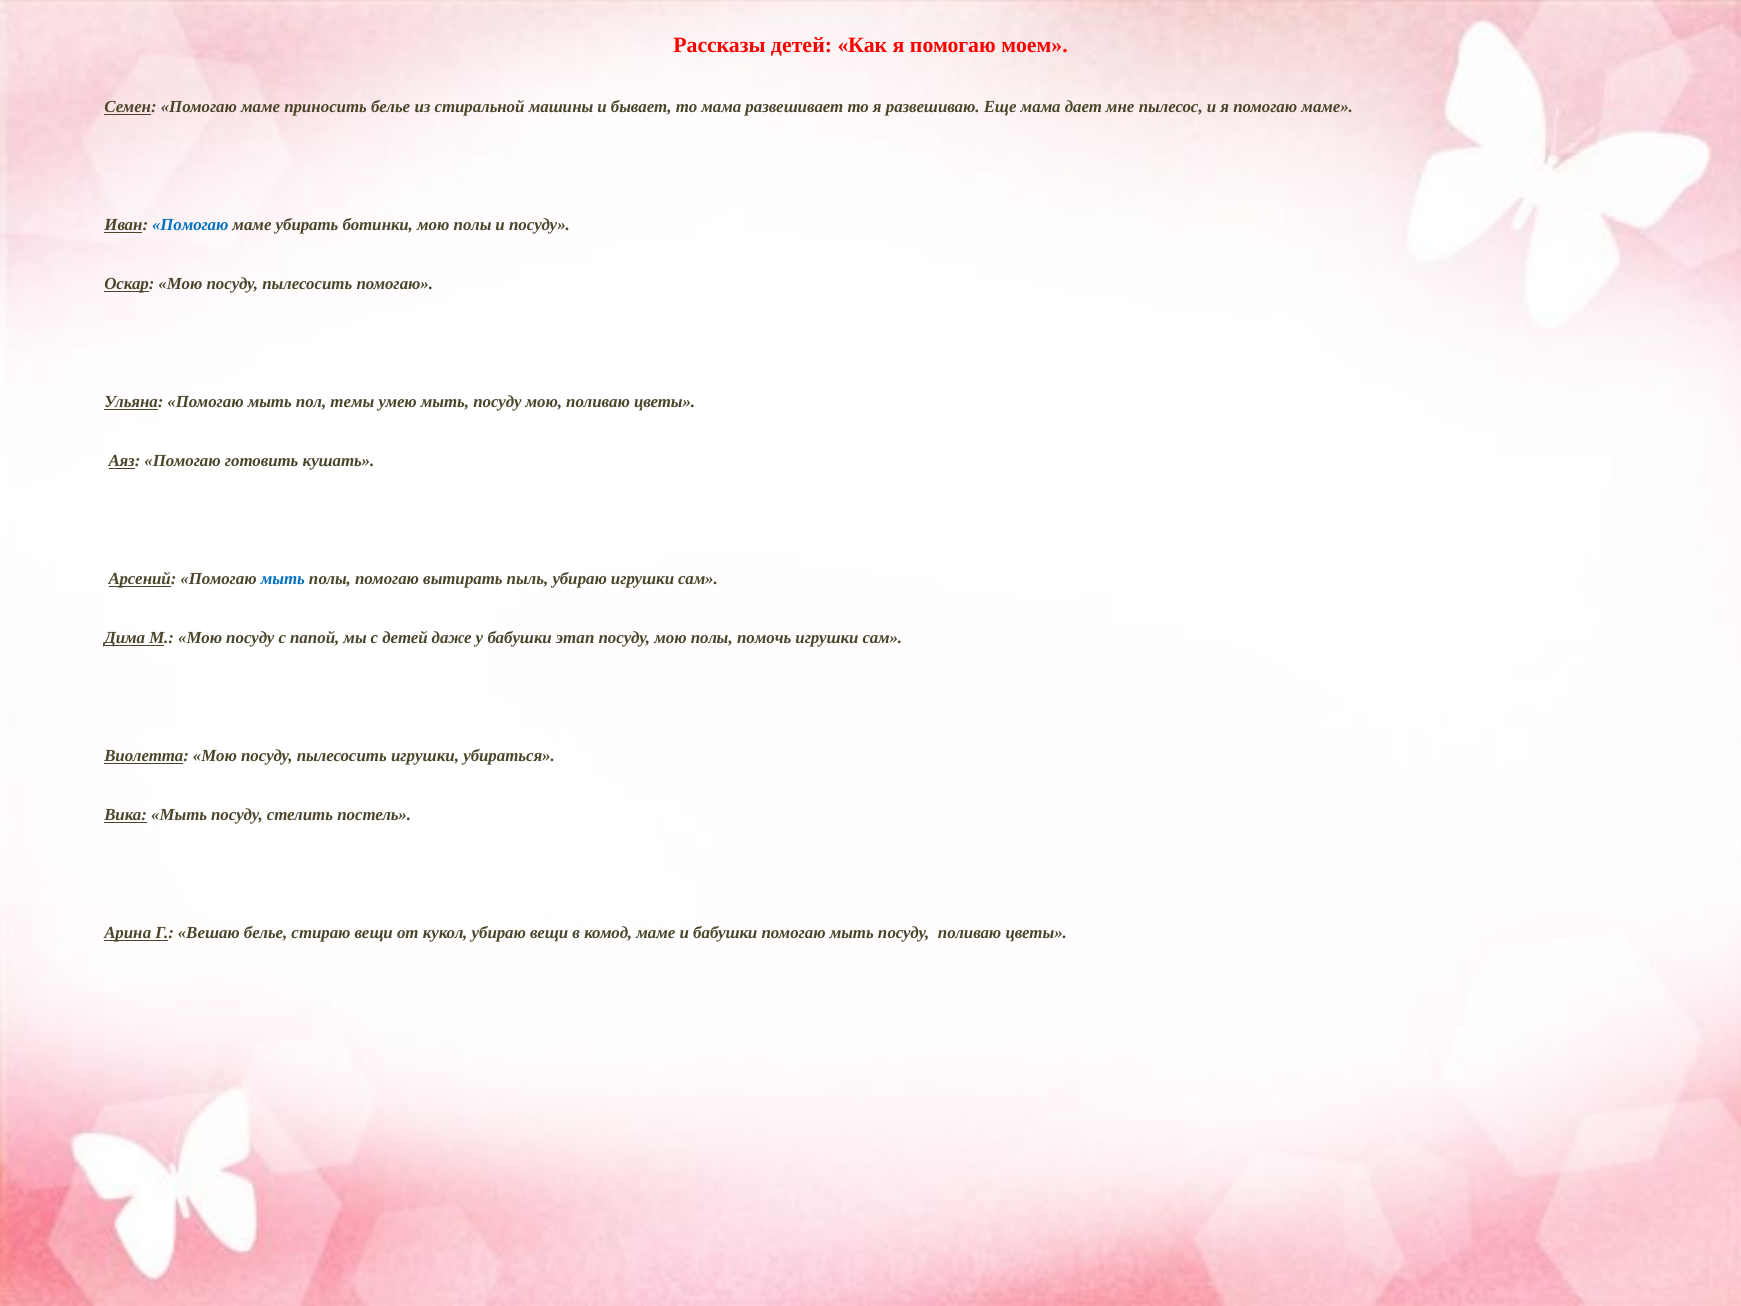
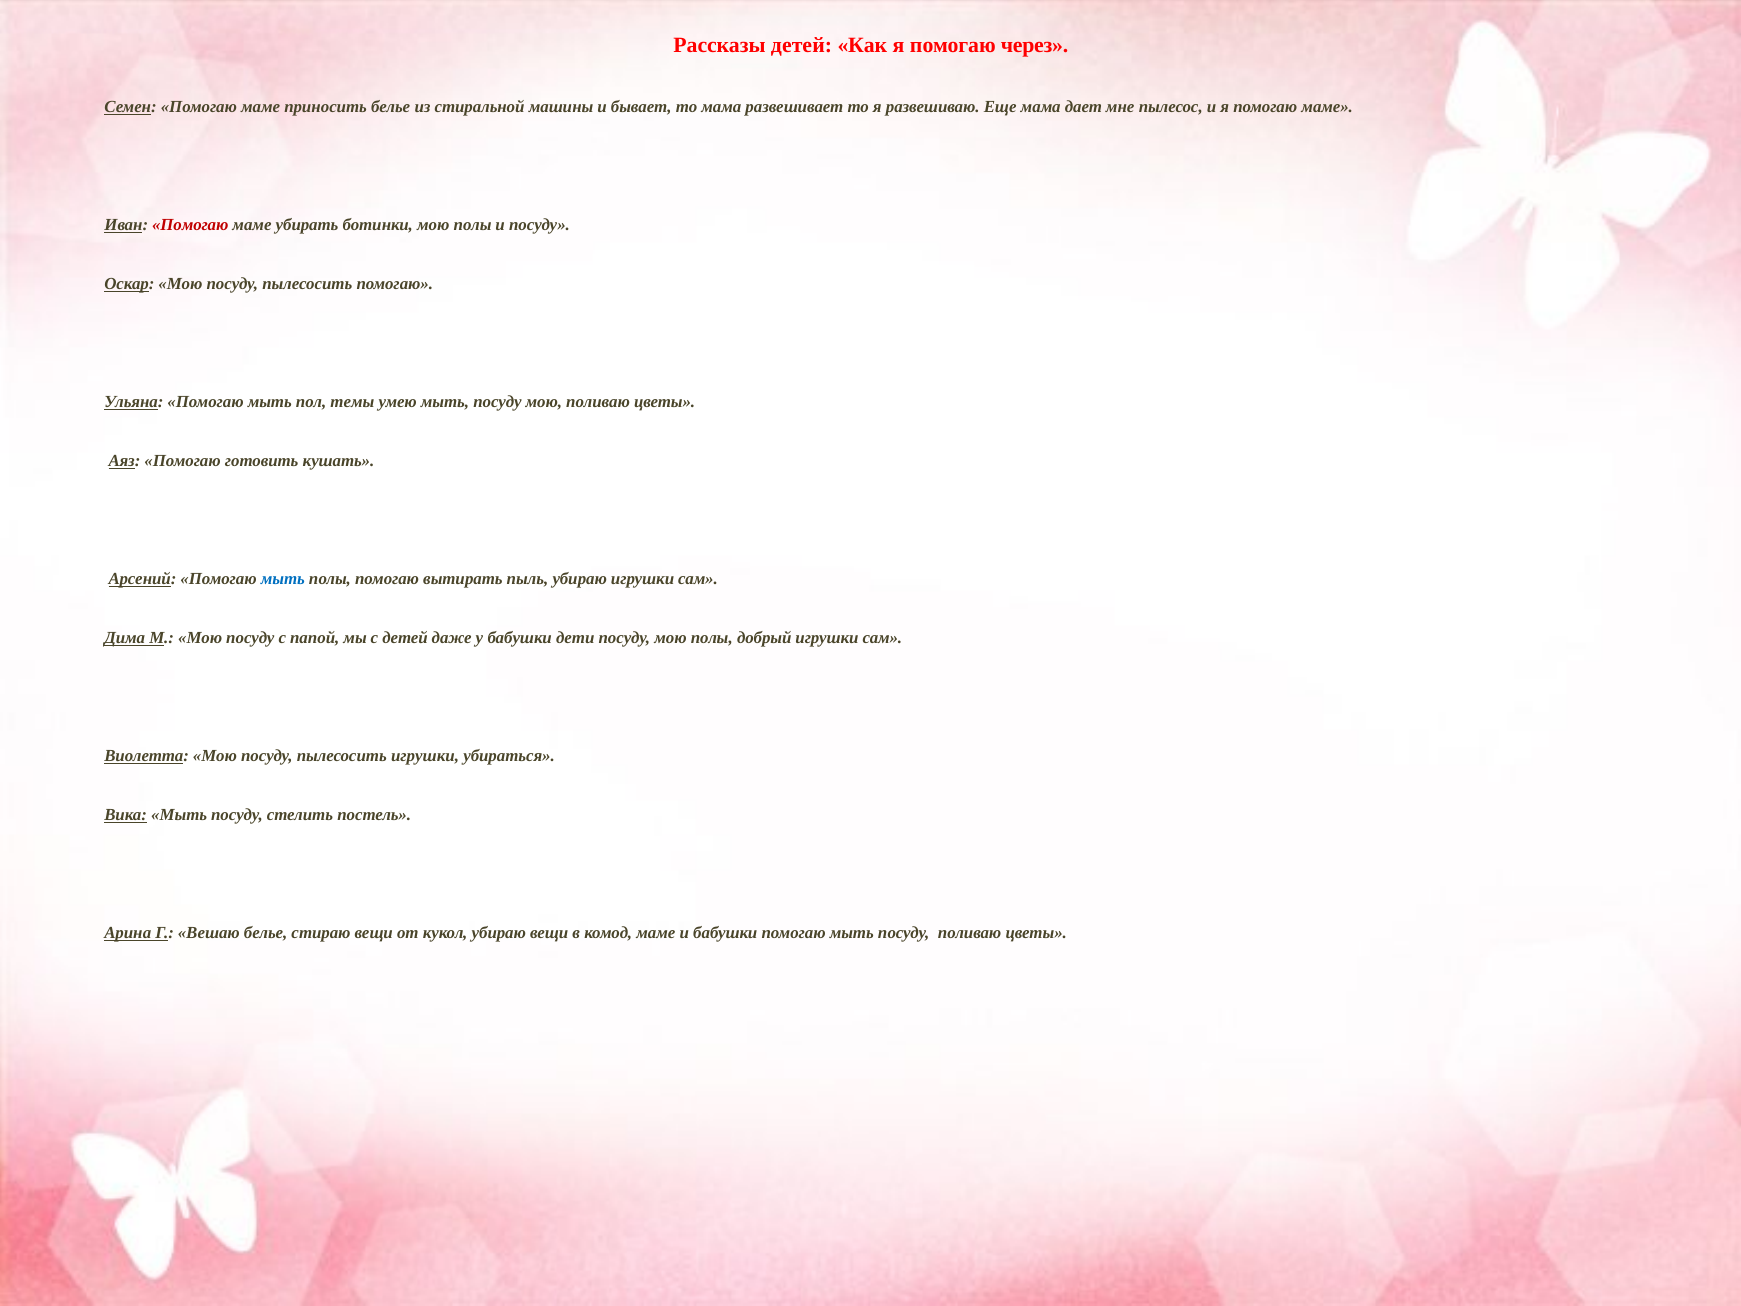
моем: моем -> через (1035, 46)
Помогаю colour: blue -> red (190, 225)
этап: этап -> дети (575, 638)
помочь: помочь -> добрый (764, 638)
